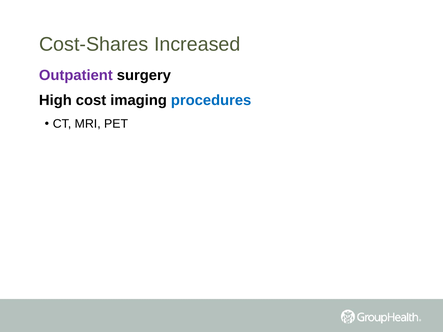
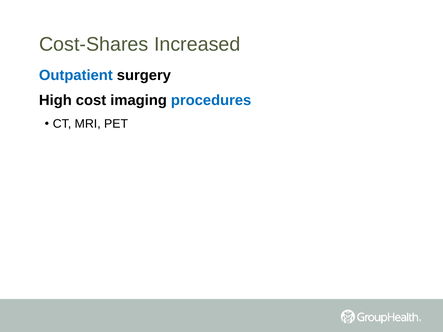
Outpatient colour: purple -> blue (76, 75)
